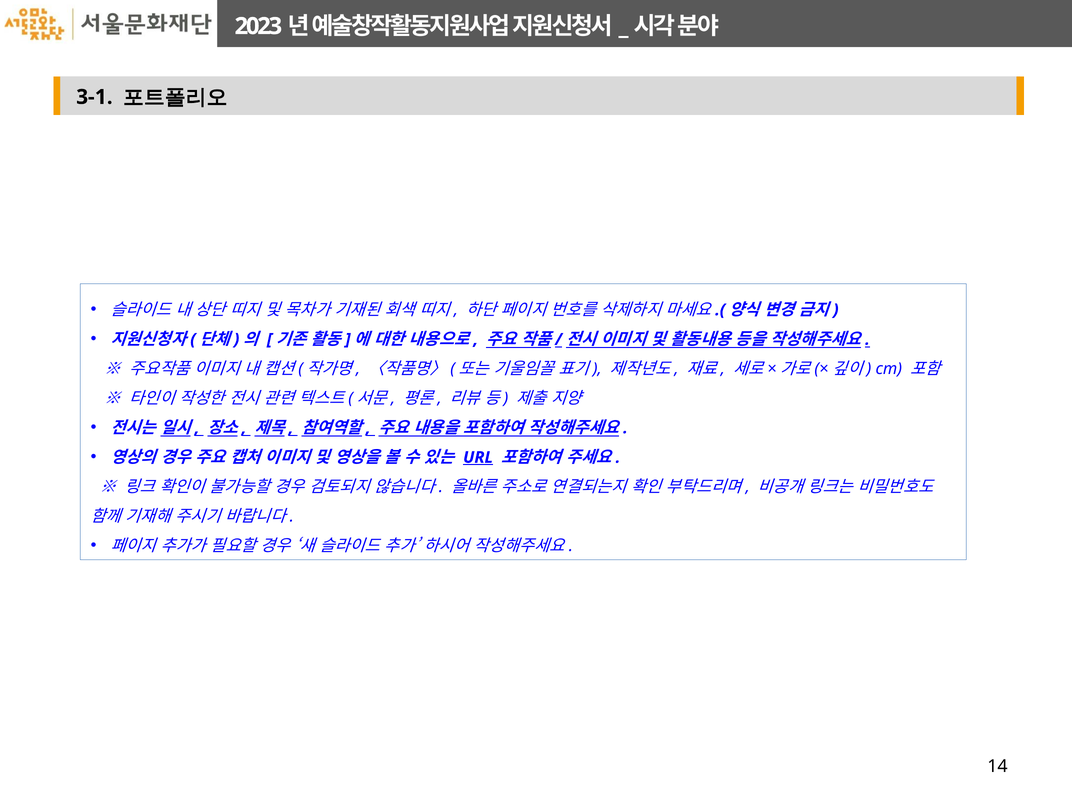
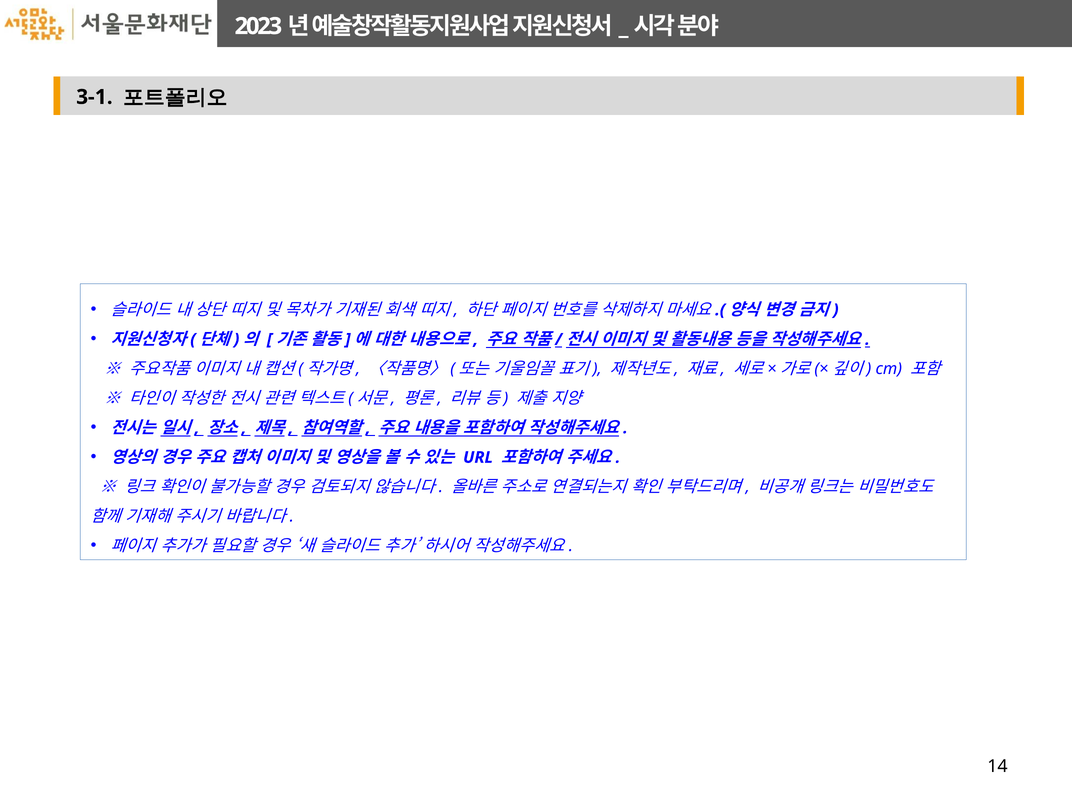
URL underline: present -> none (478, 457)
